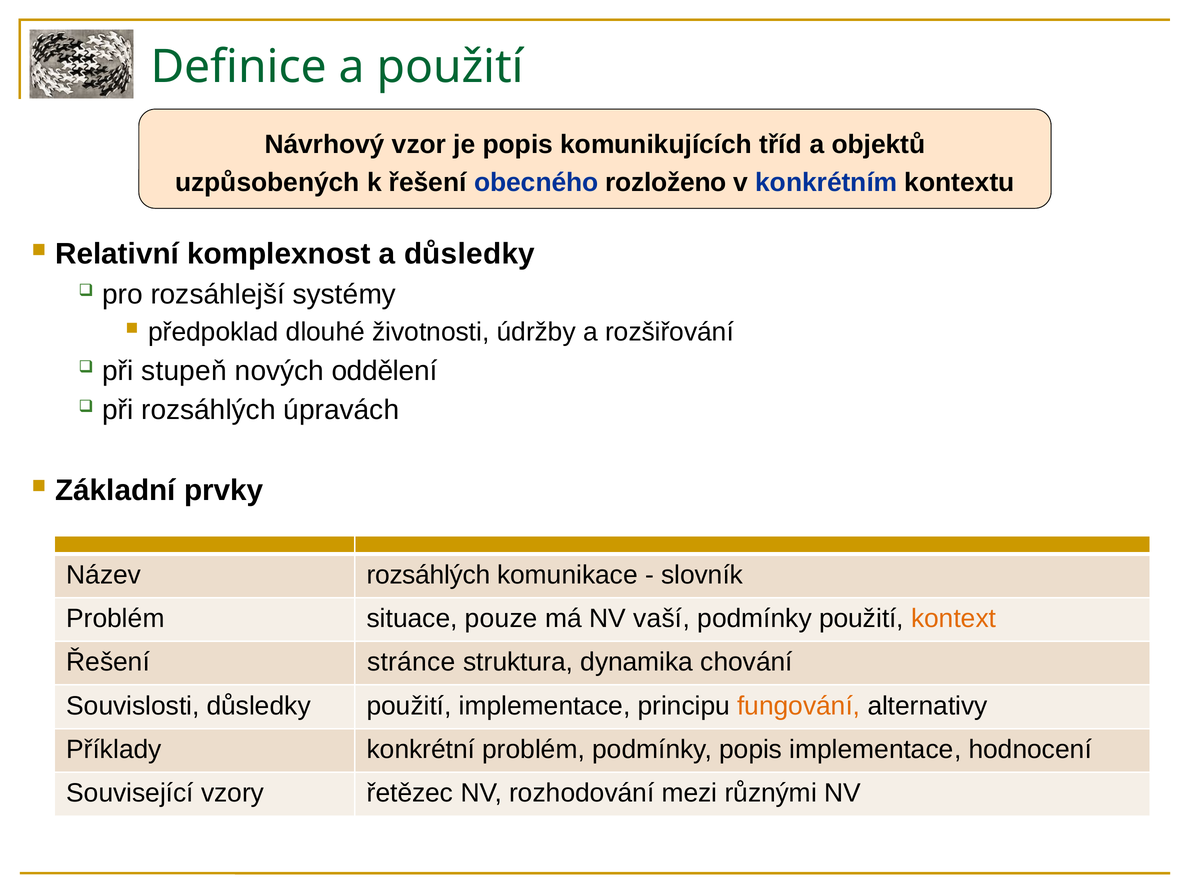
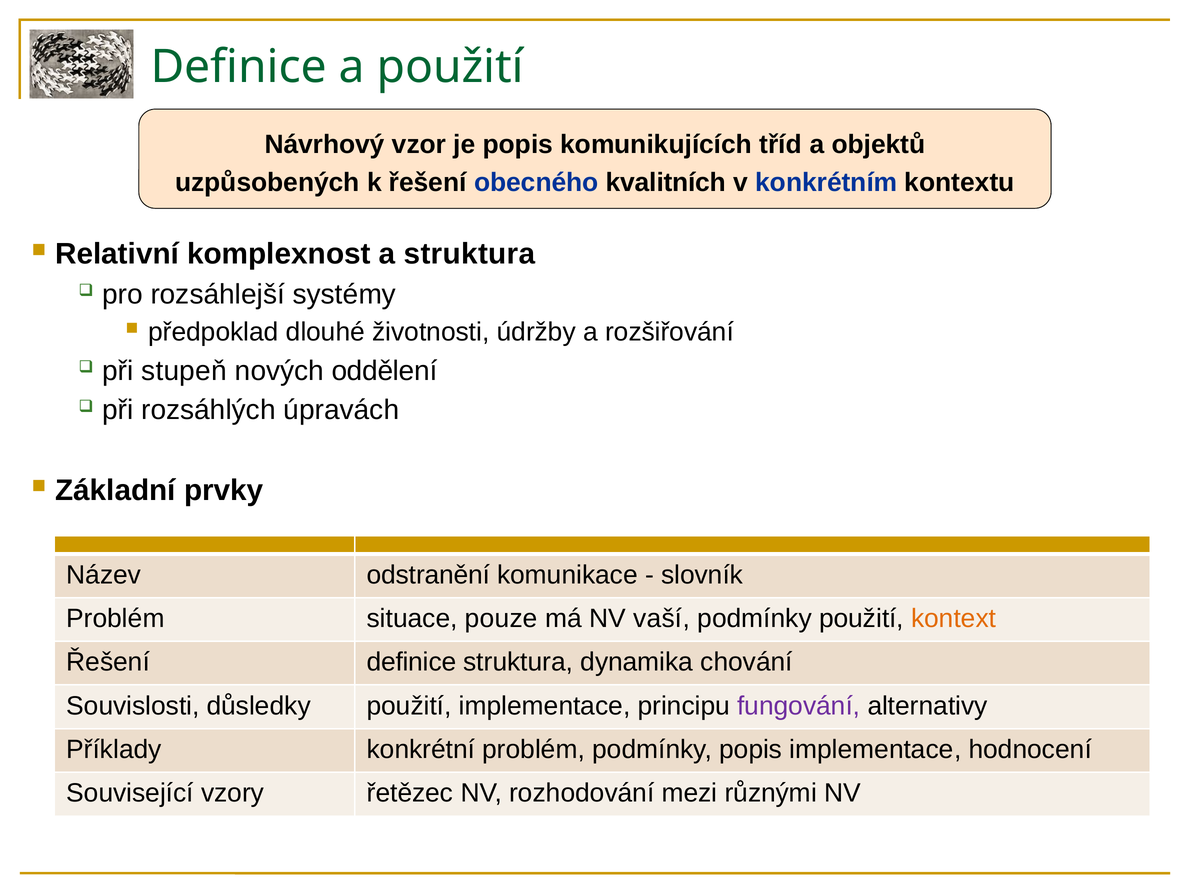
rozloženo: rozloženo -> kvalitních (666, 183)
a důsledky: důsledky -> struktura (469, 254)
Název rozsáhlých: rozsáhlých -> odstranění (428, 575)
Řešení stránce: stránce -> definice (412, 662)
fungování colour: orange -> purple (799, 706)
